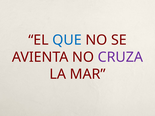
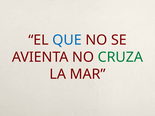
CRUZA colour: purple -> green (120, 57)
